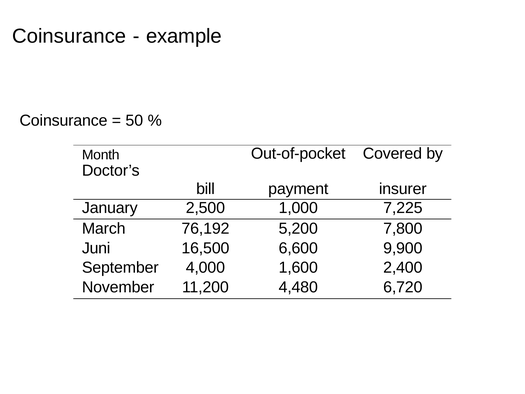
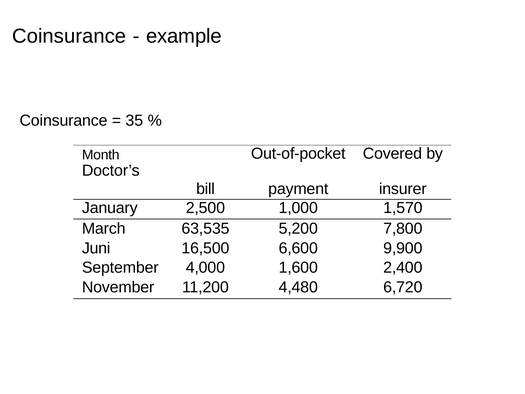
50: 50 -> 35 (134, 121)
7,225: 7,225 -> 1,570 (403, 208)
76,192: 76,192 -> 63,535 (205, 229)
